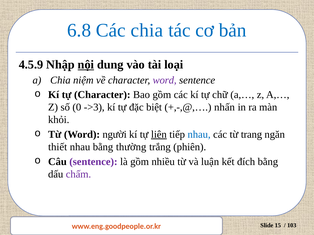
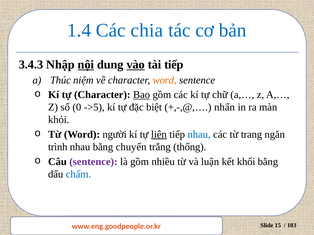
6.8: 6.8 -> 1.4 (79, 30)
4.5.9: 4.5.9 -> 3.4.3 (31, 65)
vào underline: none -> present (136, 65)
tài loại: loại -> tiếp (174, 65)
Chia: Chia -> Thúc (60, 80)
word colour: purple -> orange (165, 80)
Bao underline: none -> present (142, 95)
->3: ->3 -> ->5 (94, 107)
thiết: thiết -> trình (58, 147)
thường: thường -> chuyển (131, 147)
phiên: phiên -> thống (190, 147)
đích: đích -> khối (246, 162)
chấm colour: purple -> blue (78, 174)
